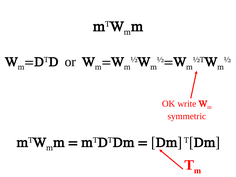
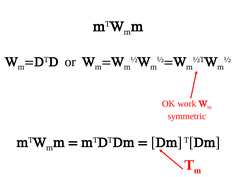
write: write -> work (187, 104)
